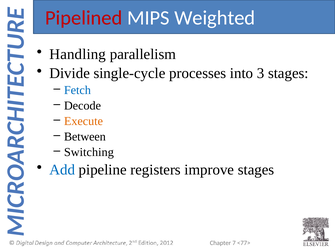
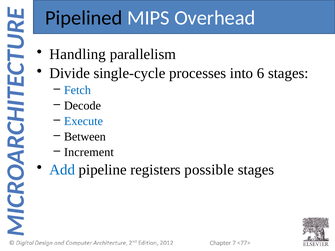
Pipelined colour: red -> black (84, 18)
Weighted: Weighted -> Overhead (215, 18)
3: 3 -> 6 (261, 73)
Execute colour: orange -> blue (83, 121)
Switching: Switching -> Increment (89, 152)
improve: improve -> possible (209, 170)
